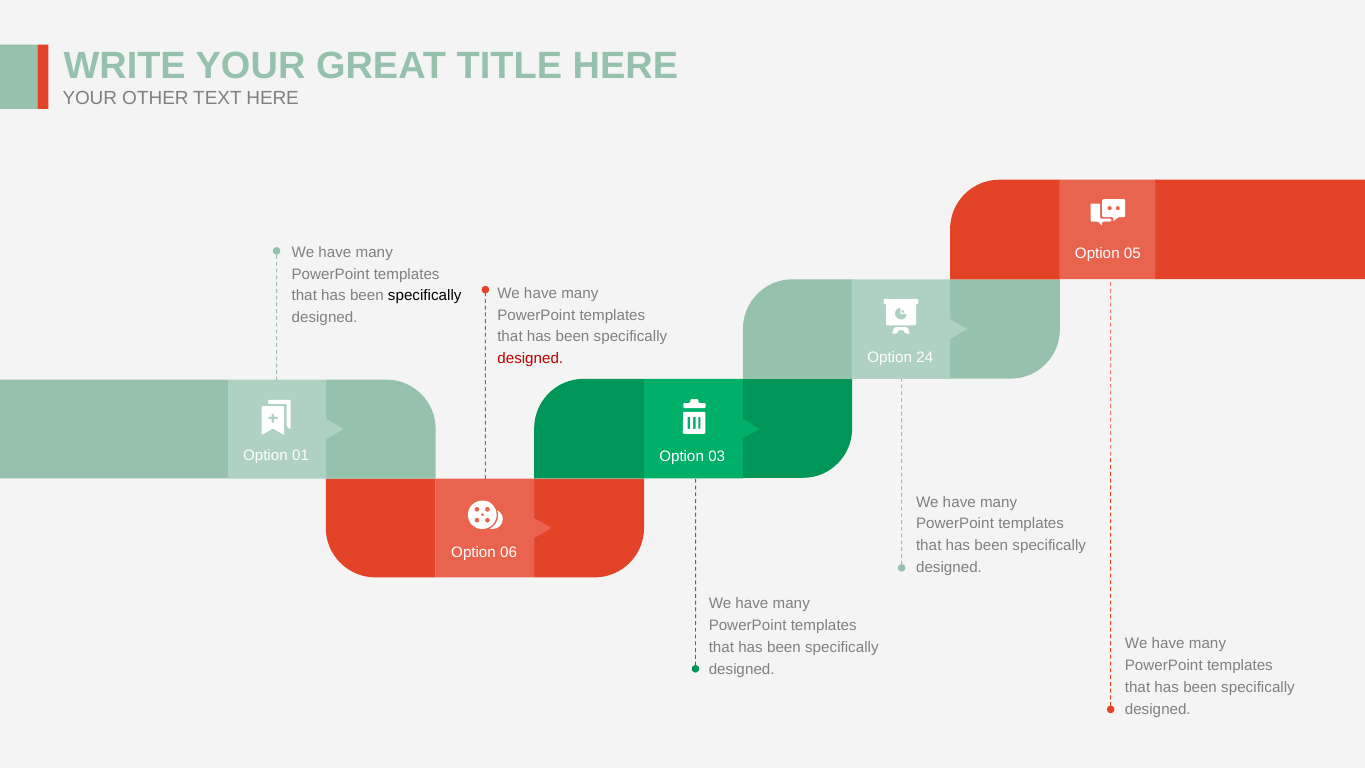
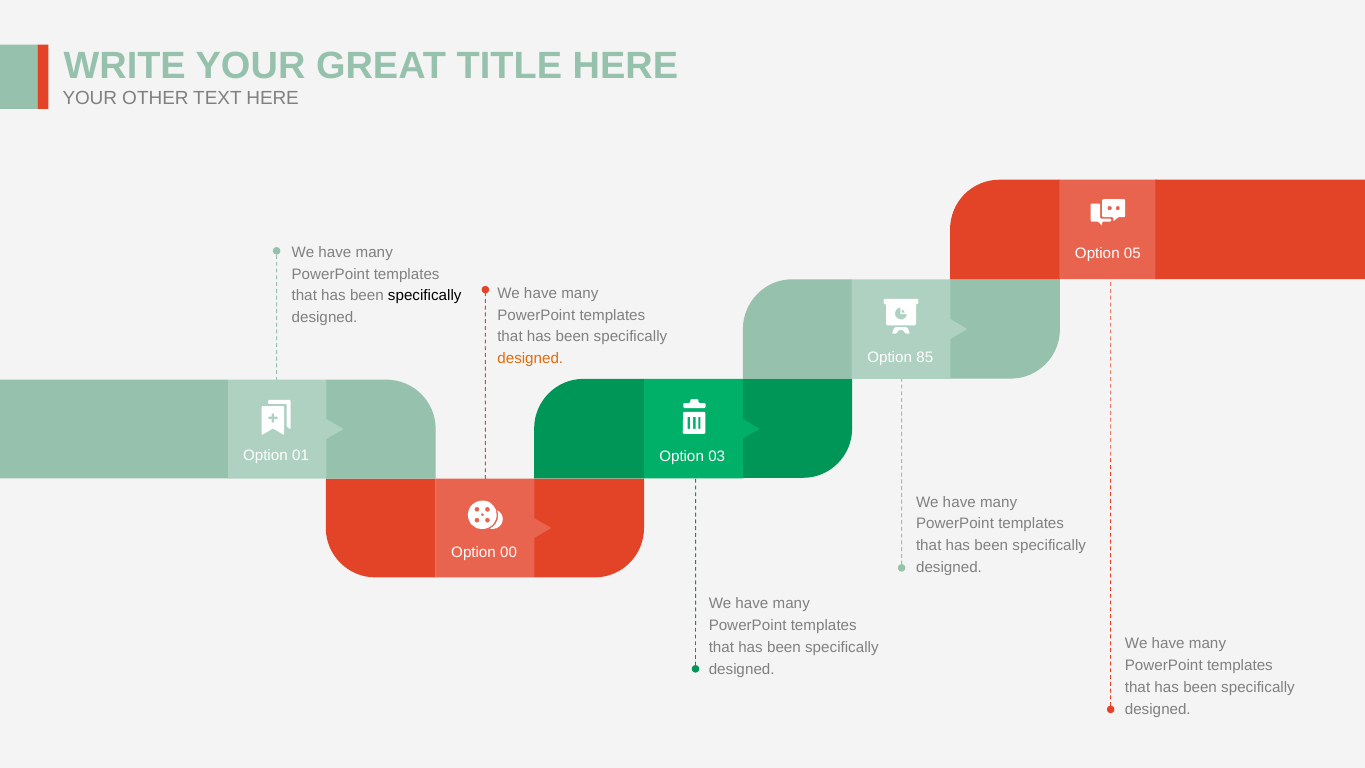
24: 24 -> 85 (925, 357)
designed colour: red -> orange (530, 358)
06: 06 -> 00 (509, 553)
